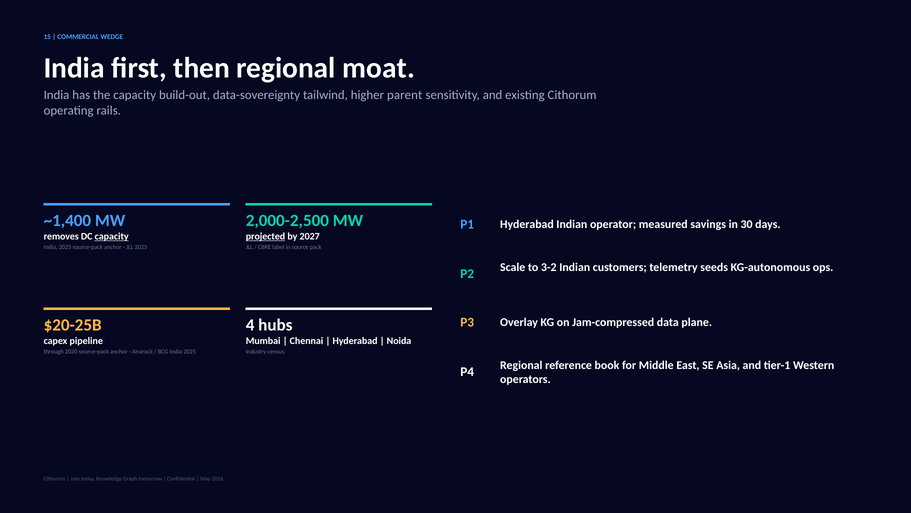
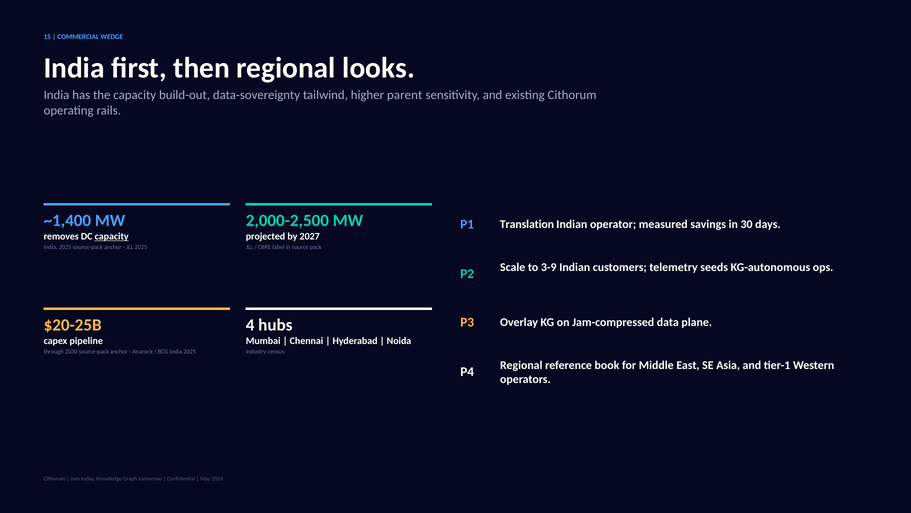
moat: moat -> looks (379, 68)
P1 Hyderabad: Hyderabad -> Translation (527, 224)
projected underline: present -> none (265, 236)
3-2: 3-2 -> 3-9 (549, 267)
